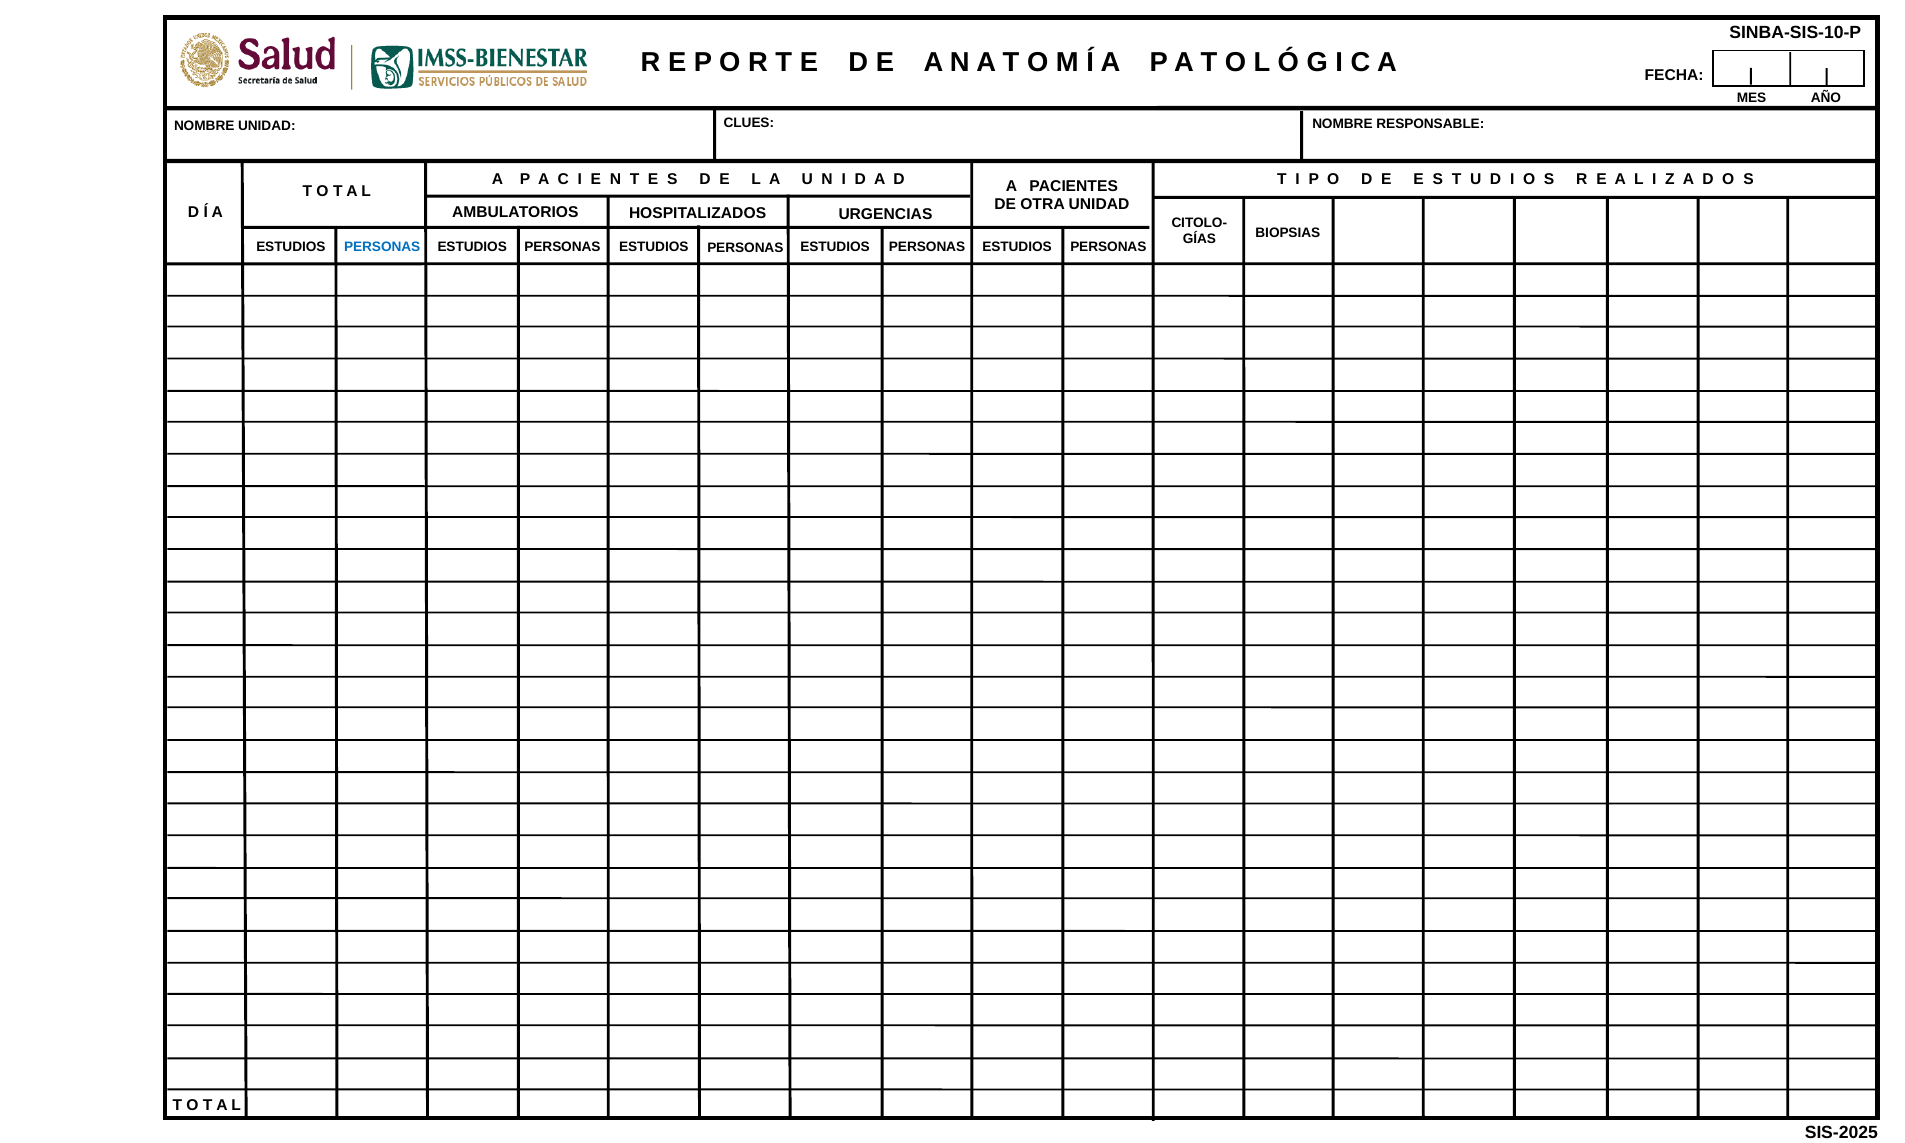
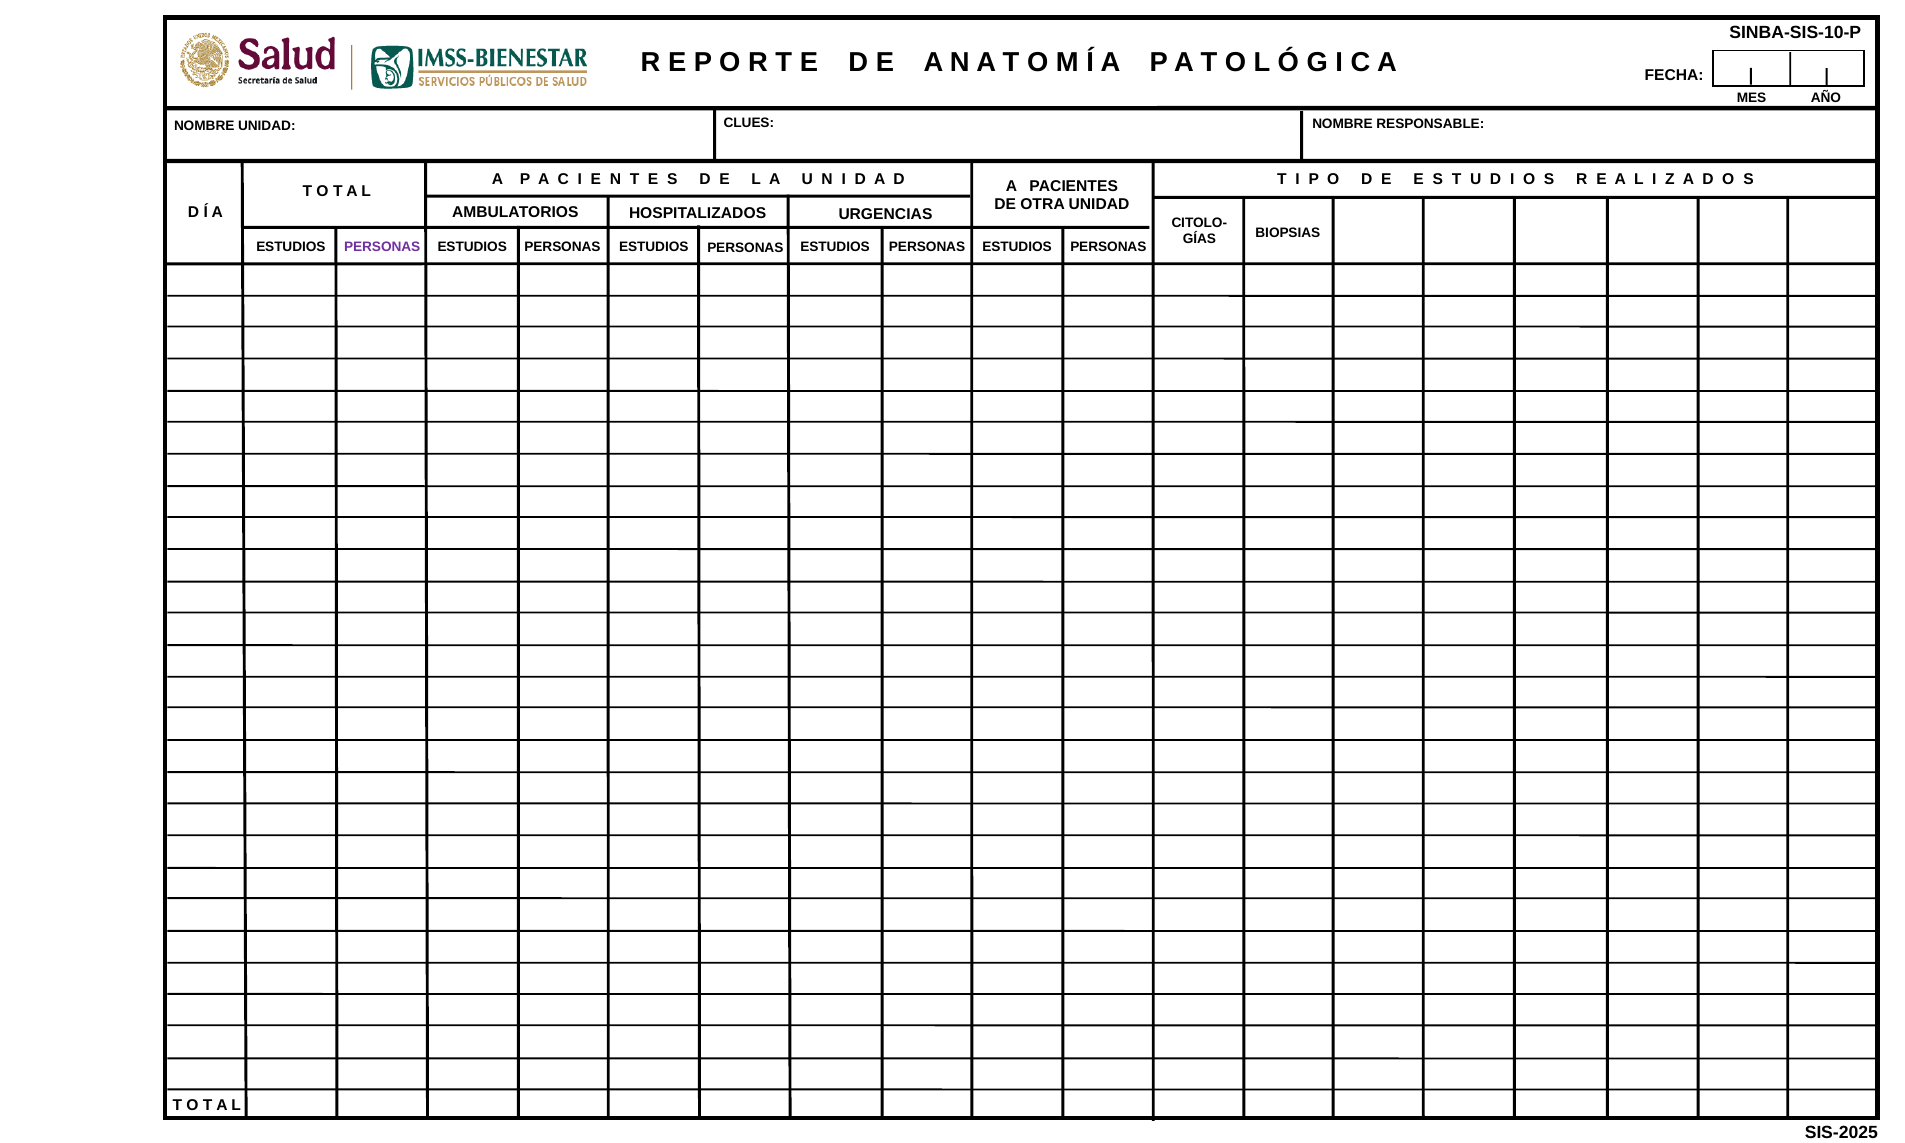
PERSONAS colour: blue -> purple (382, 247)
